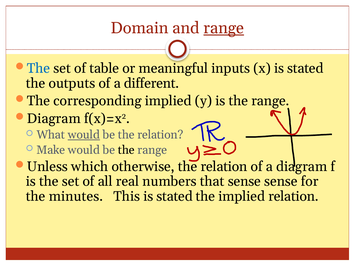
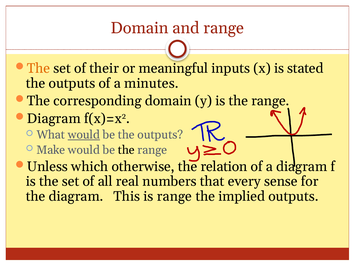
range underline: present -> none (224, 28)
The colour: blue -> orange (39, 68)
table: table -> their (104, 68)
different: different -> minutes (151, 83)
corresponding implied: implied -> domain (168, 101)
be the relation: relation -> outputs (160, 135)
that sense: sense -> every (244, 182)
the minutes: minutes -> diagram (76, 196)
This is stated: stated -> range (174, 196)
implied relation: relation -> outputs (293, 196)
